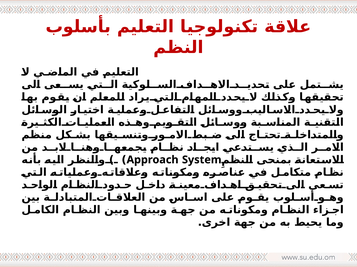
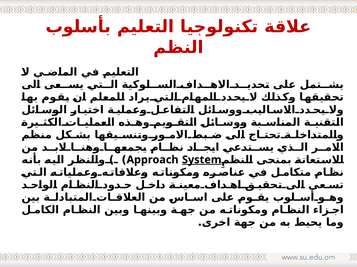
System underline: none -> present (202, 160)
